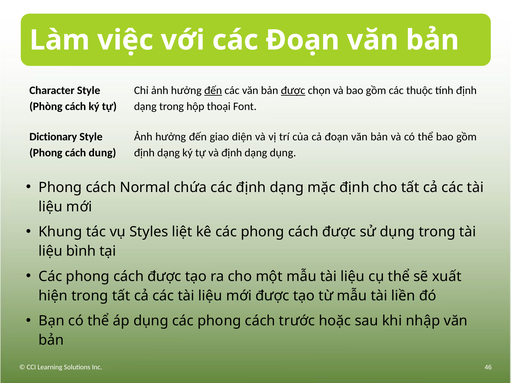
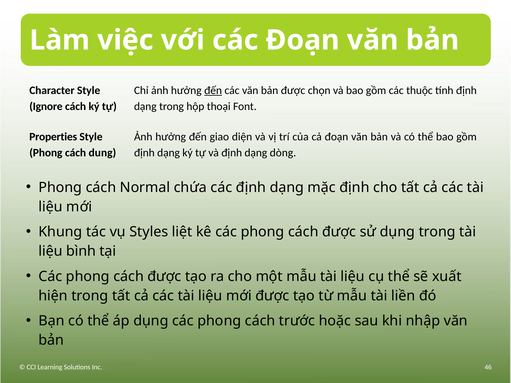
được underline: present -> none (293, 91)
Phòng: Phòng -> Ignore (46, 107)
Dictionary: Dictionary -> Properties (53, 137)
dụng: dụng -> dòng (283, 153)
